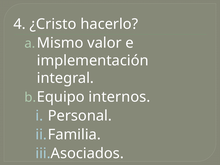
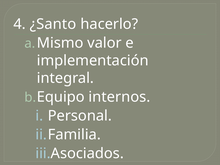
¿Cristo: ¿Cristo -> ¿Santo (53, 24)
